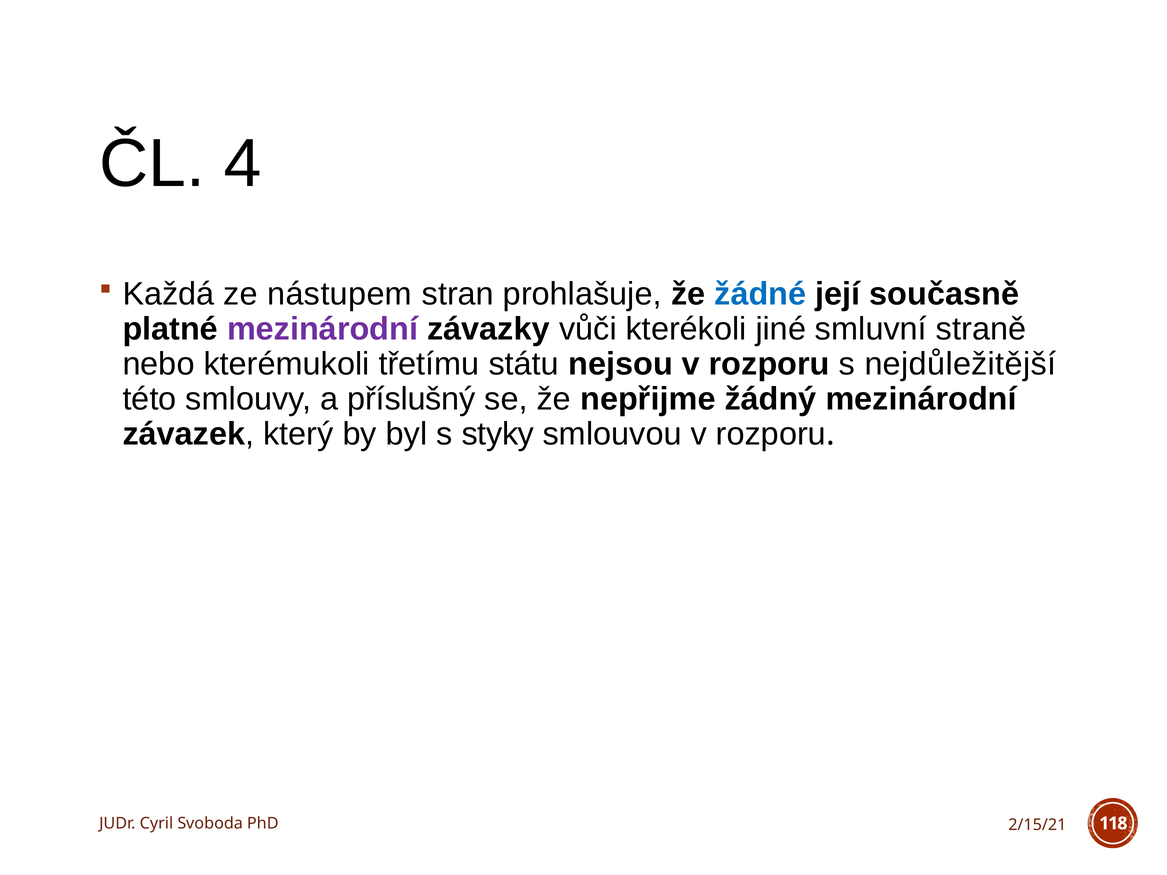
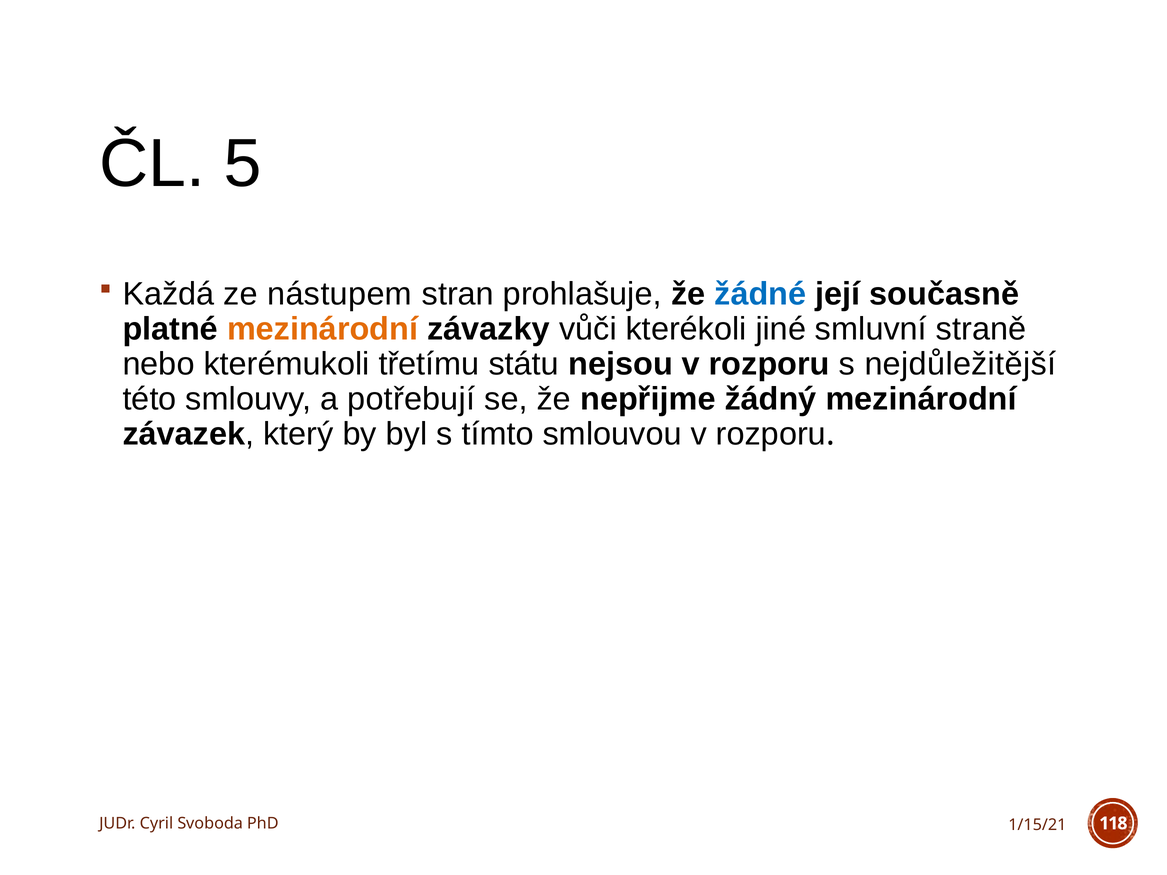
4: 4 -> 5 (243, 164)
mezinárodní colour: purple -> orange (323, 329)
příslušný: příslušný -> potřebují (411, 399)
styky: styky -> tímto (498, 434)
2/15/21: 2/15/21 -> 1/15/21 (1037, 825)
